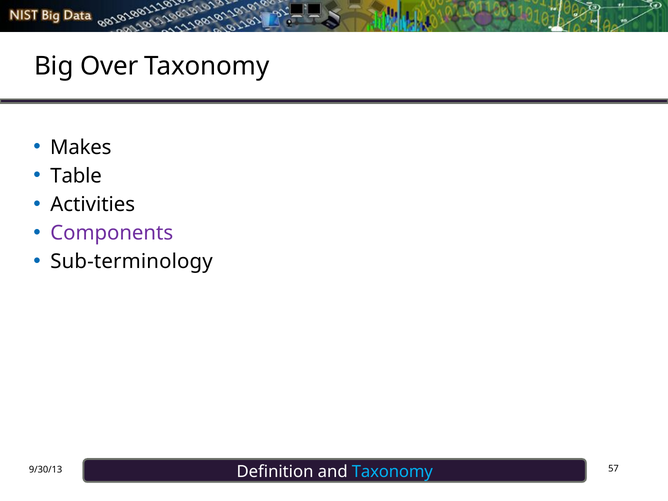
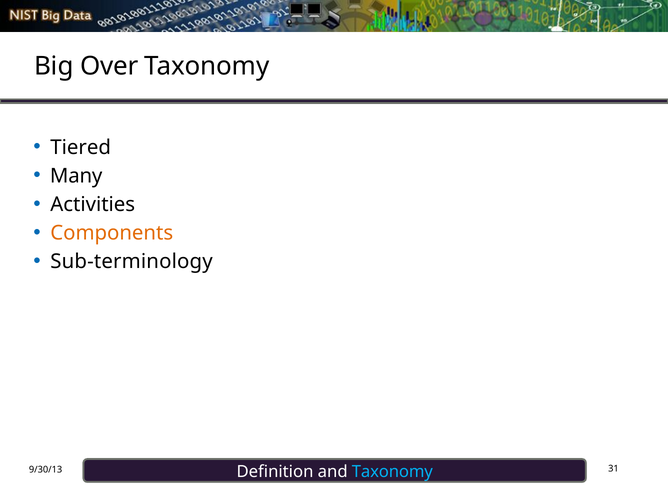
Makes: Makes -> Tiered (81, 147)
Table: Table -> Many (76, 176)
Components colour: purple -> orange (112, 233)
57: 57 -> 31 (613, 468)
